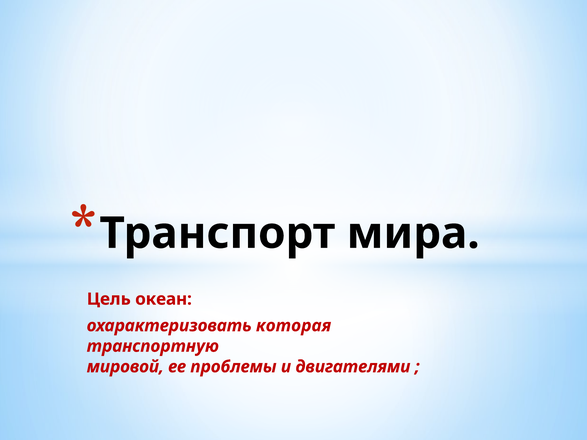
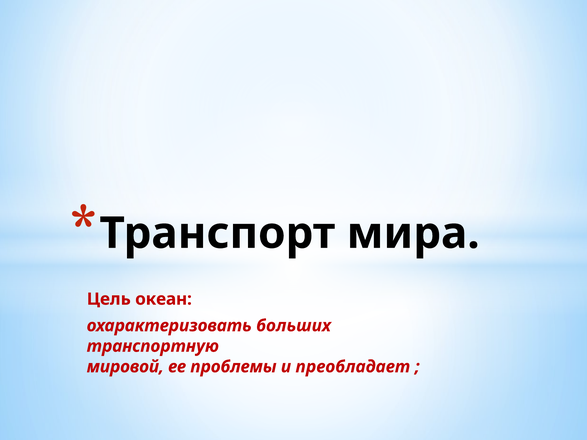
которая: которая -> больших (294, 326)
двигателями: двигателями -> преобладает (353, 367)
